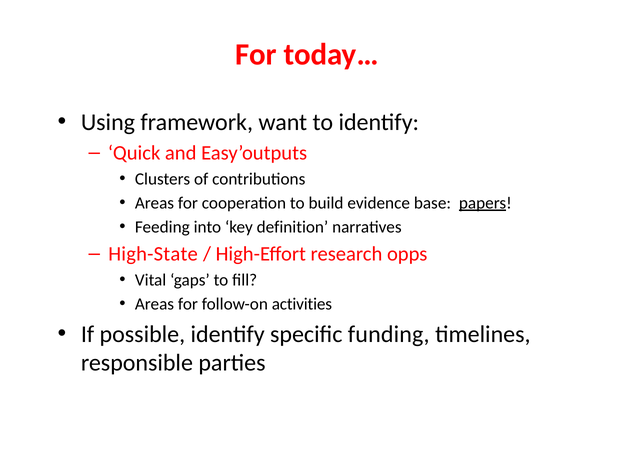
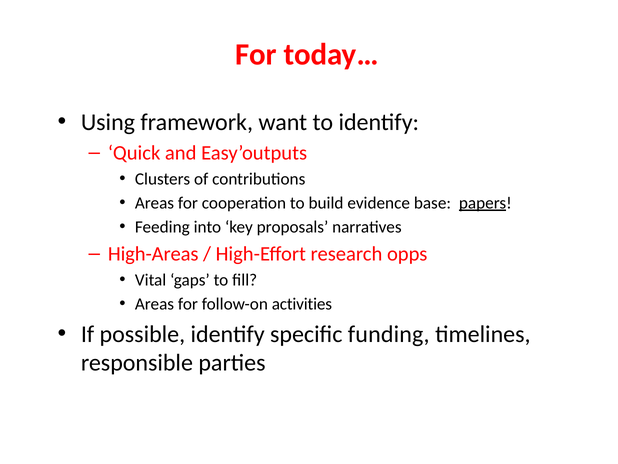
definition: definition -> proposals (292, 227)
High-State: High-State -> High-Areas (153, 254)
